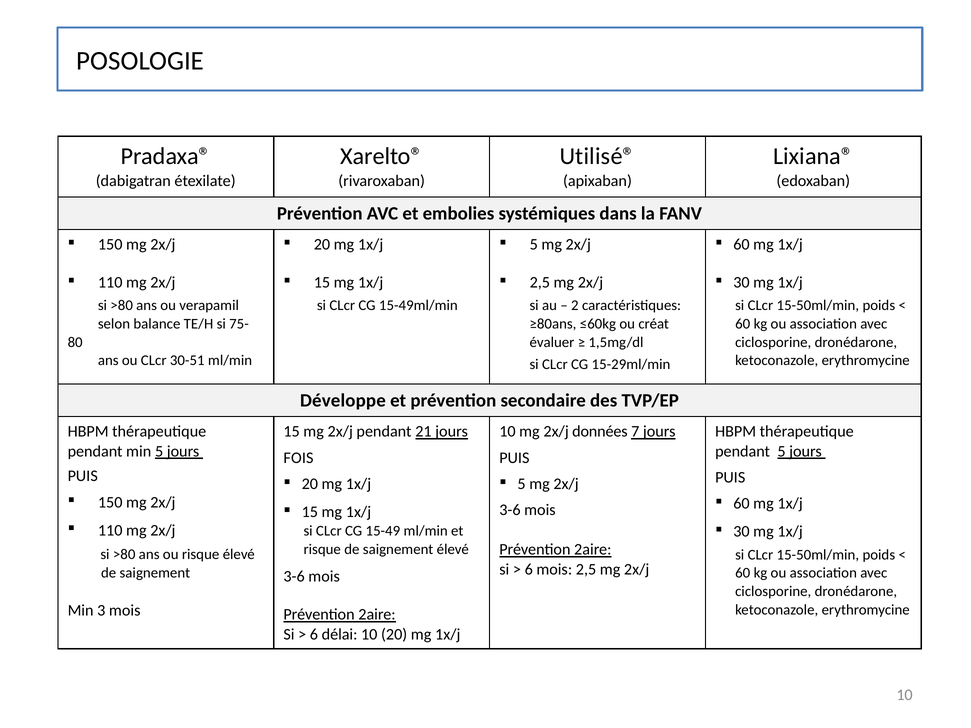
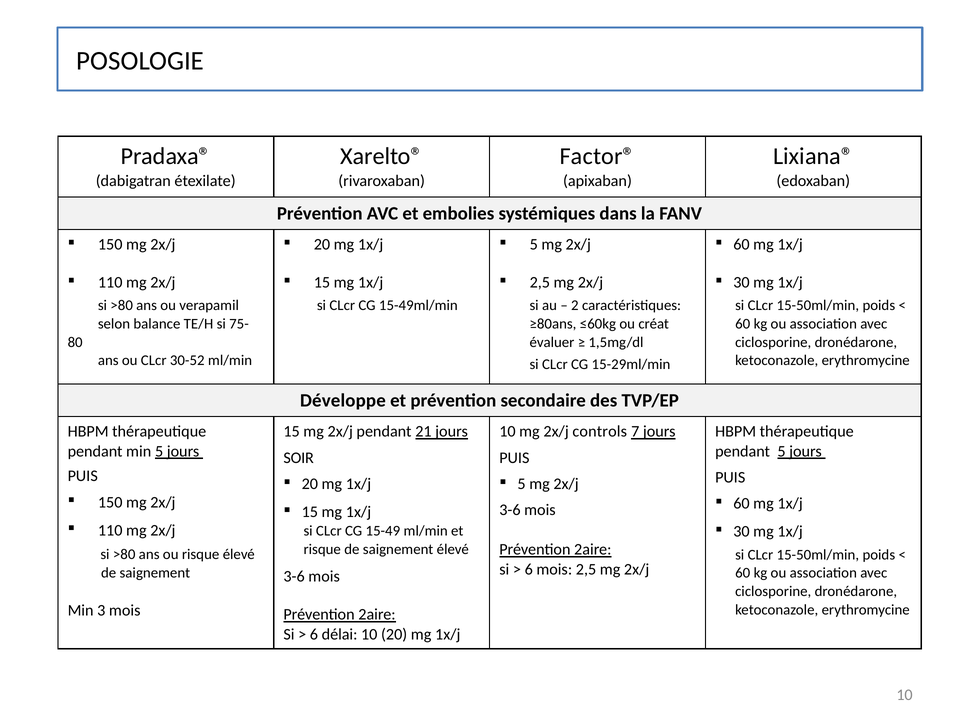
Utilisé®: Utilisé® -> Factor® (597, 156)
30-51: 30-51 -> 30-52 (187, 361)
données: données -> controls (600, 432)
FOIS: FOIS -> SOIR (299, 458)
